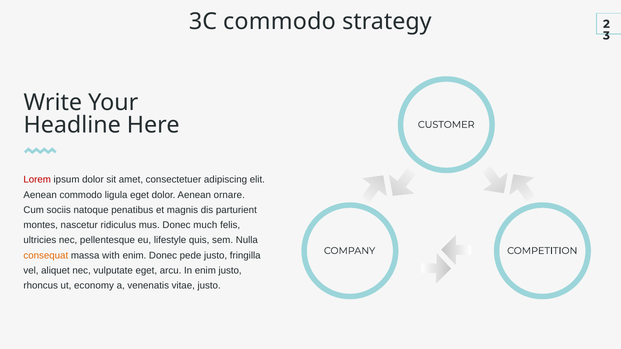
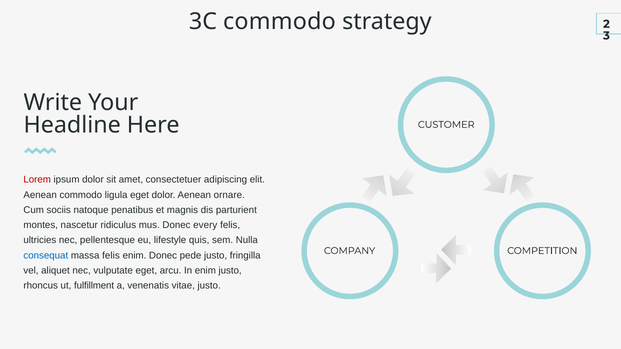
much: much -> every (205, 225)
consequat colour: orange -> blue (46, 256)
massa with: with -> felis (111, 256)
economy: economy -> fulfillment (94, 286)
